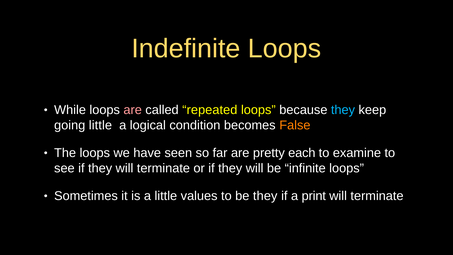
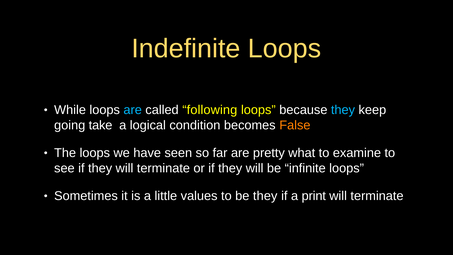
are colour: pink -> light blue (133, 110)
repeated: repeated -> following (210, 110)
going little: little -> take (101, 125)
each: each -> what (302, 153)
